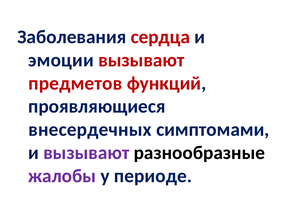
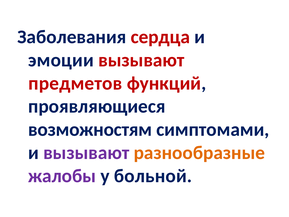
внесердечных: внесердечных -> возможностям (90, 129)
разнообразные colour: black -> orange (199, 153)
периоде: периоде -> больной (153, 176)
